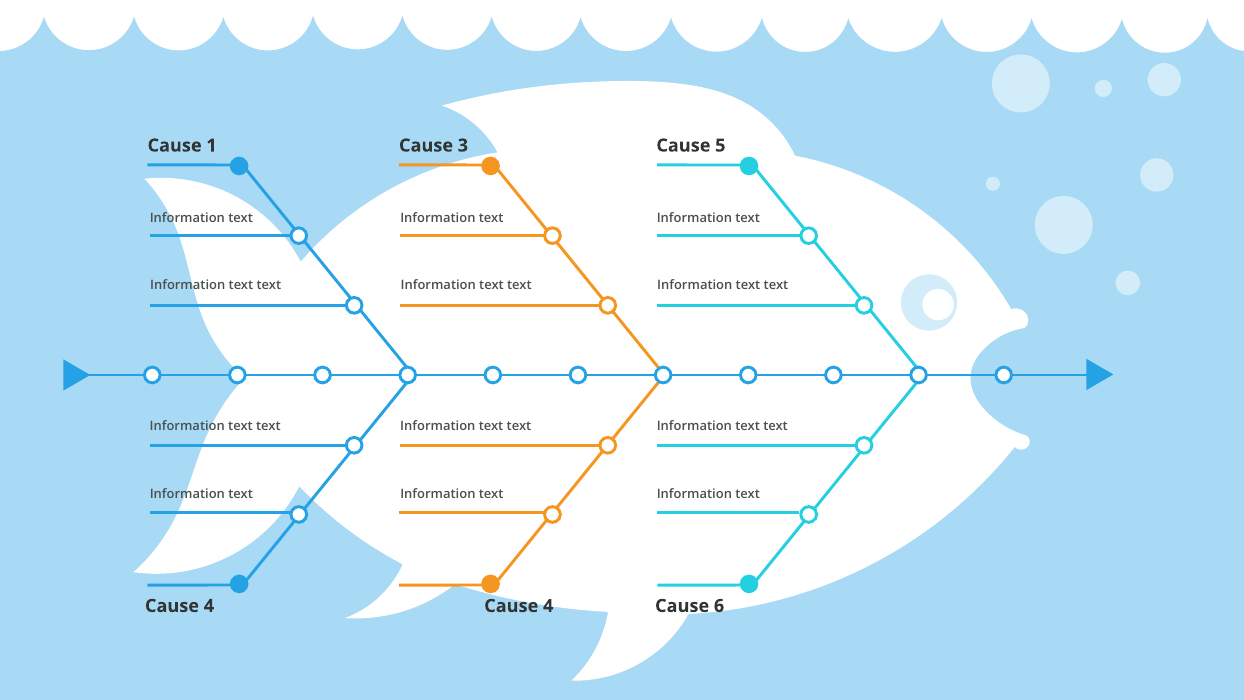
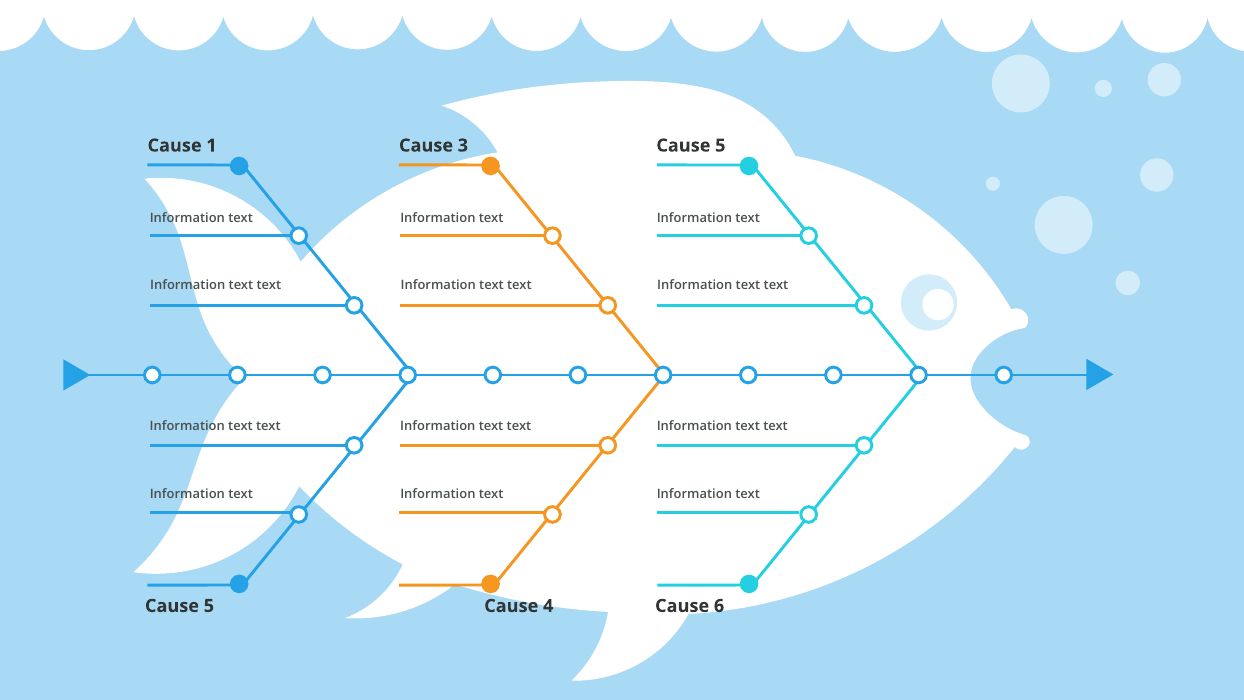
4: 4 -> 5 (209, 606)
